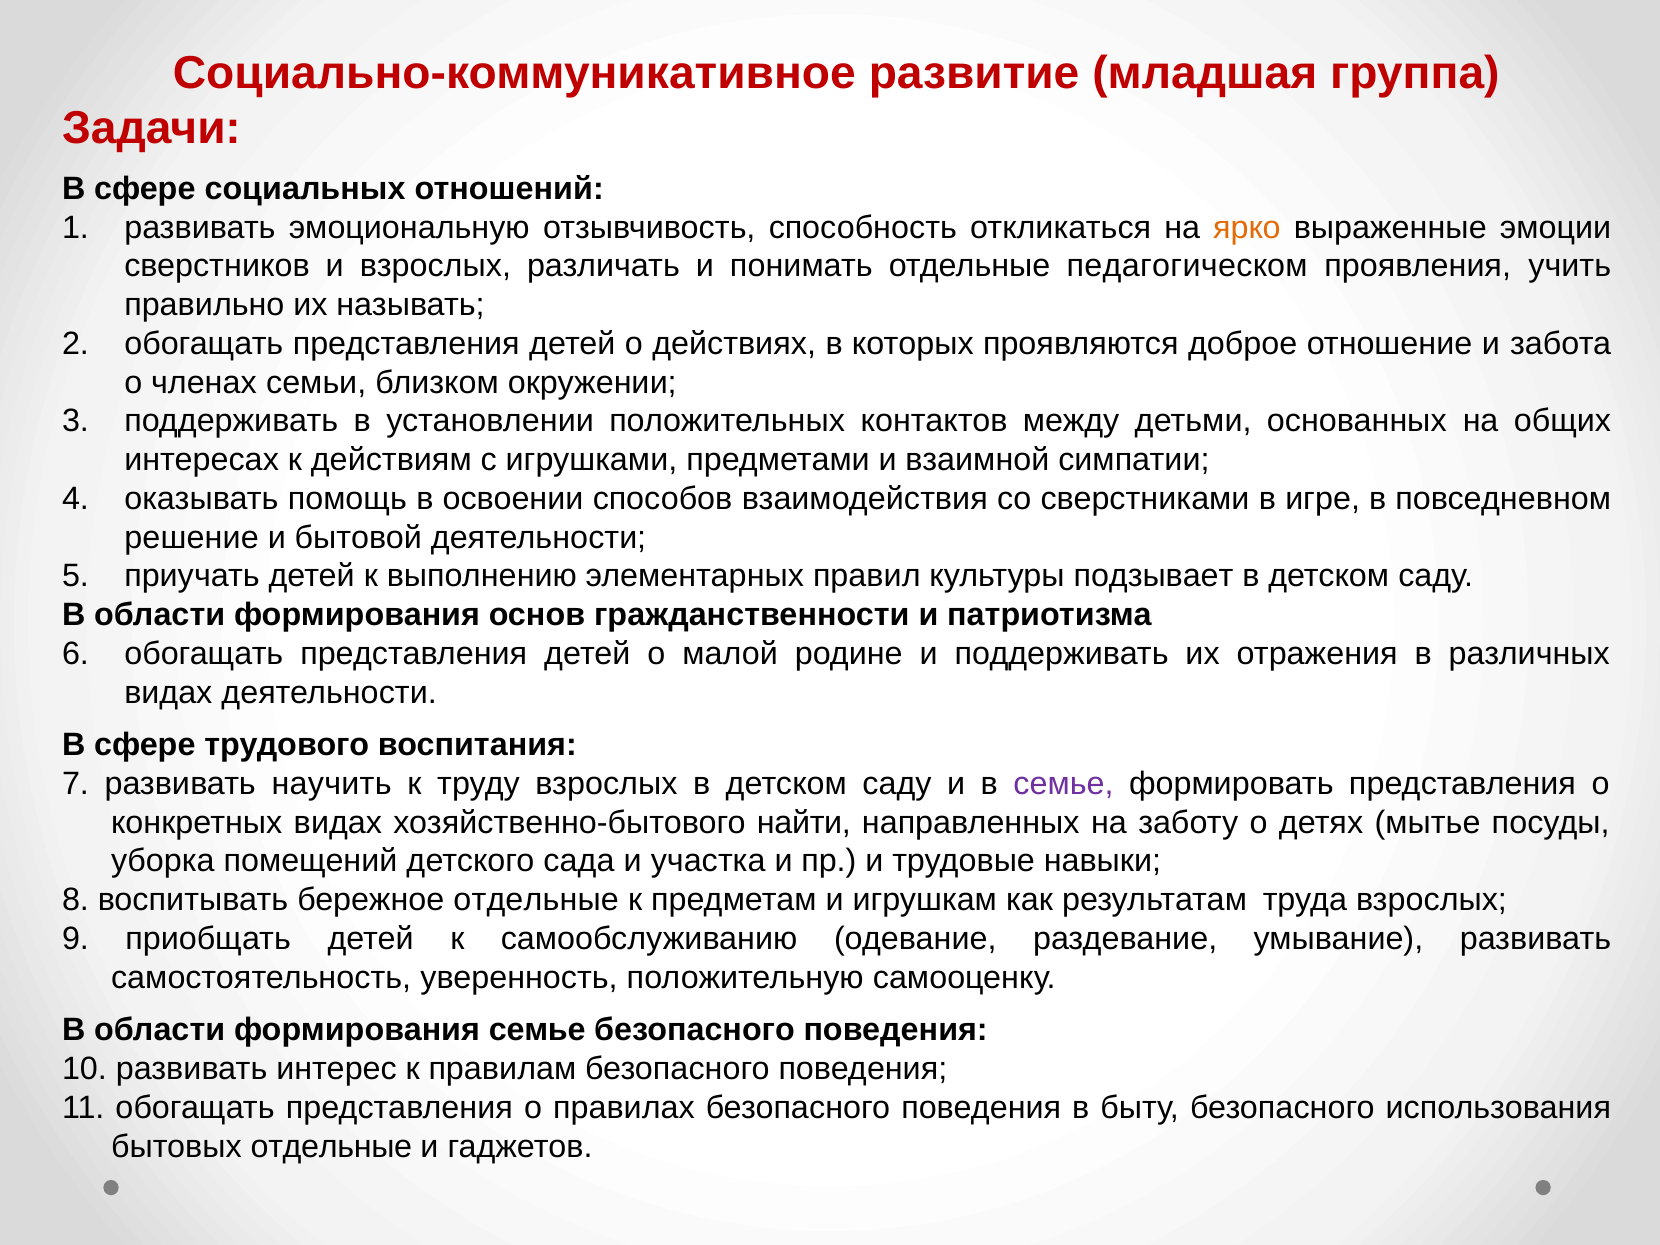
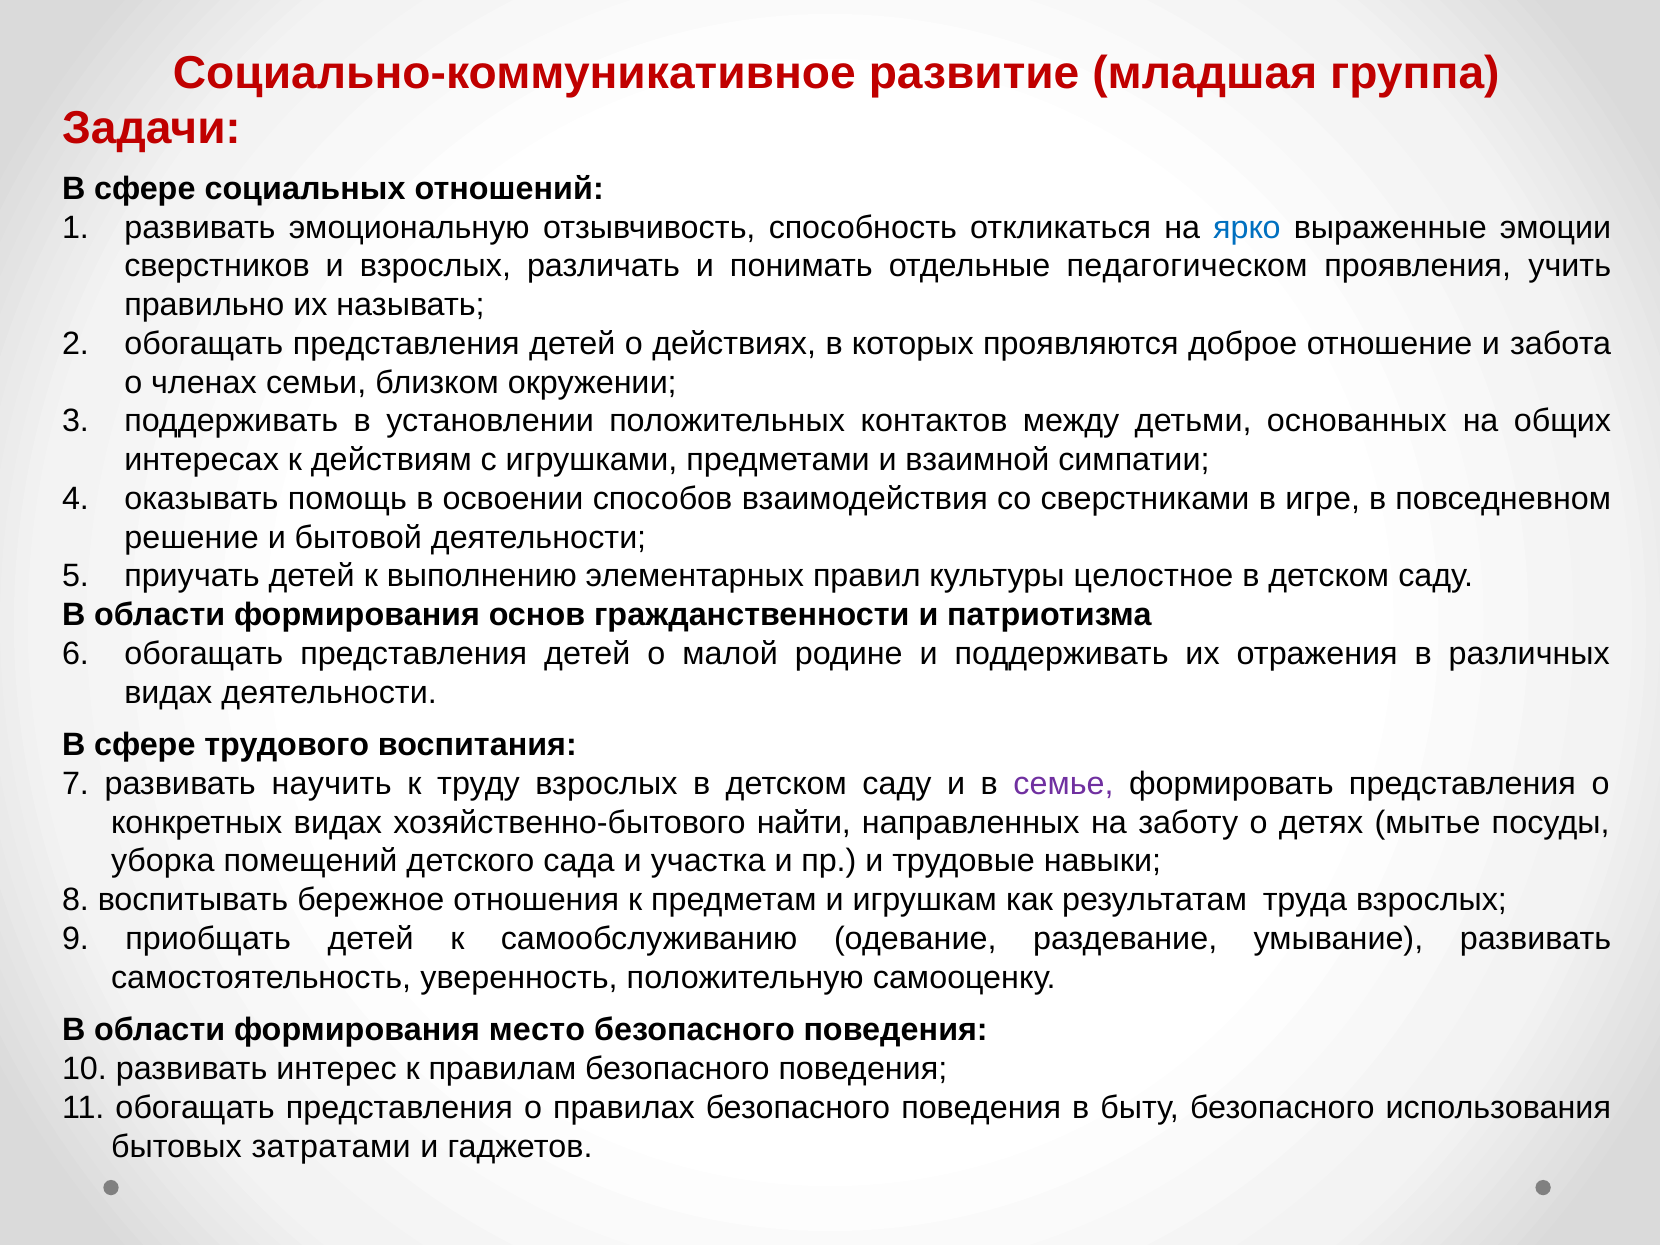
ярко colour: orange -> blue (1247, 227)
подзывает: подзывает -> целостное (1153, 576)
бережное отдельные: отдельные -> отношения (536, 900)
формирования семье: семье -> место (537, 1030)
бытовых отдельные: отдельные -> затратами (331, 1146)
